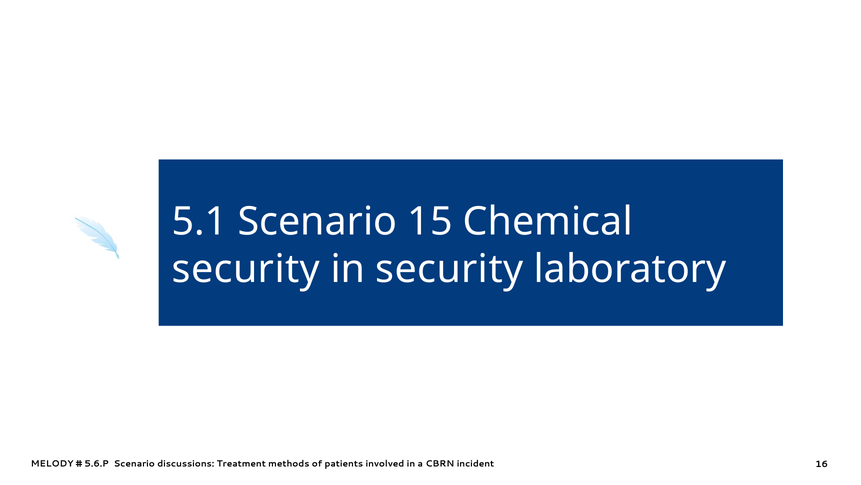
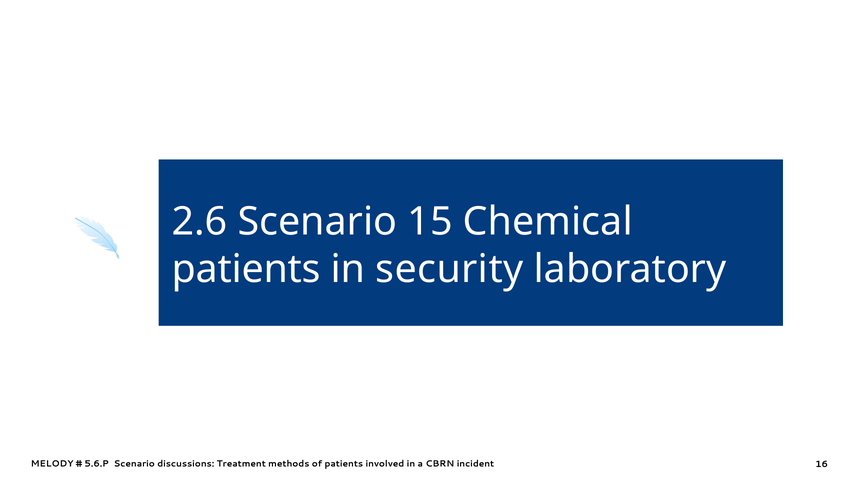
5.1: 5.1 -> 2.6 (199, 221)
security: security -> patients (246, 269)
